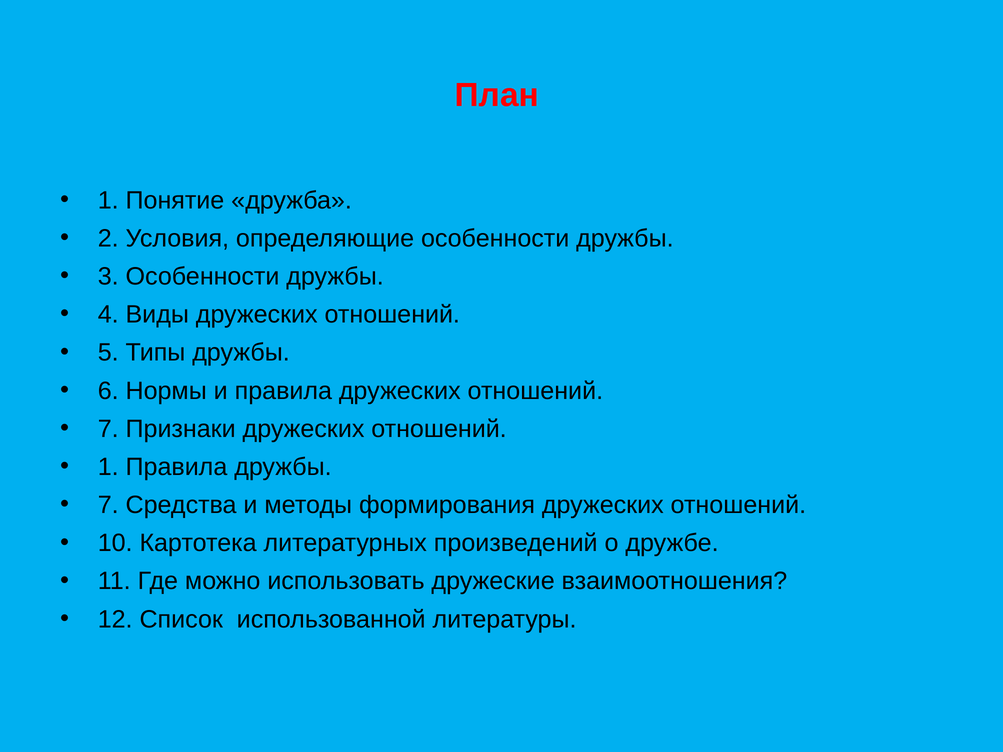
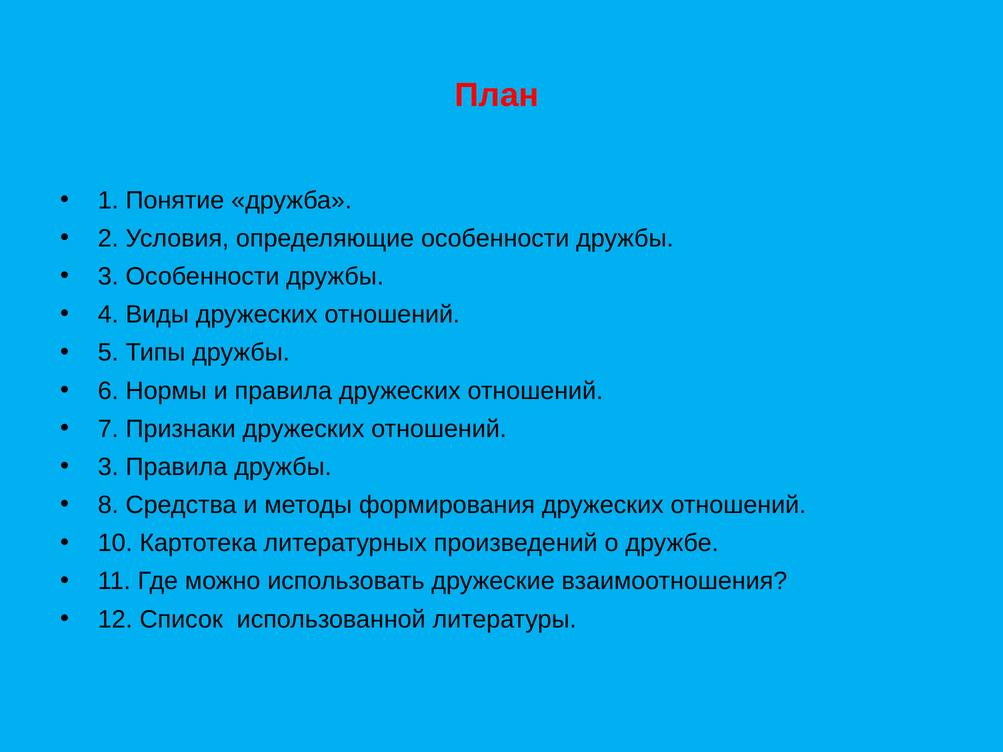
1: 1 -> 3 (108, 467)
7: 7 -> 8 (108, 505)
